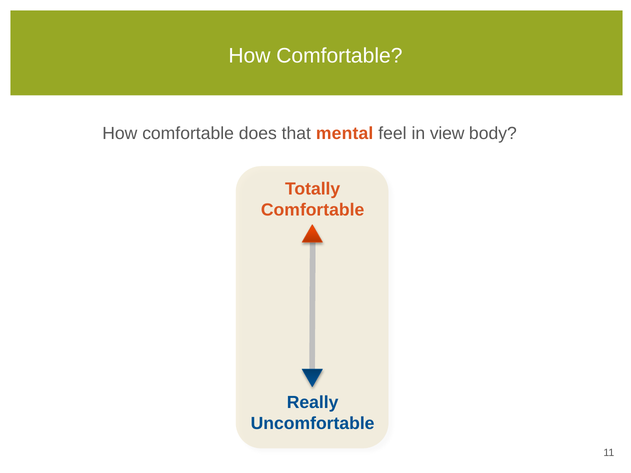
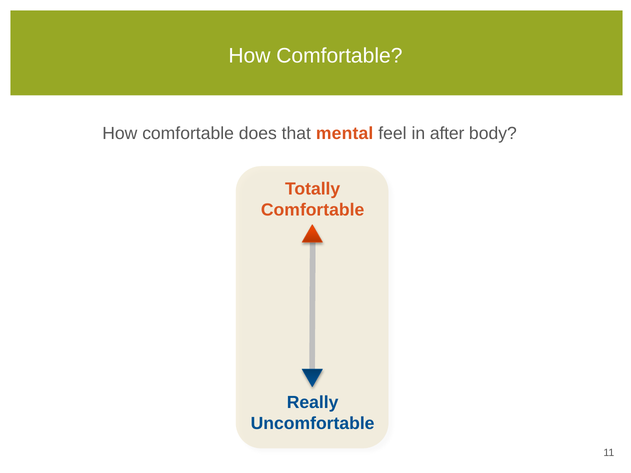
view: view -> after (447, 133)
